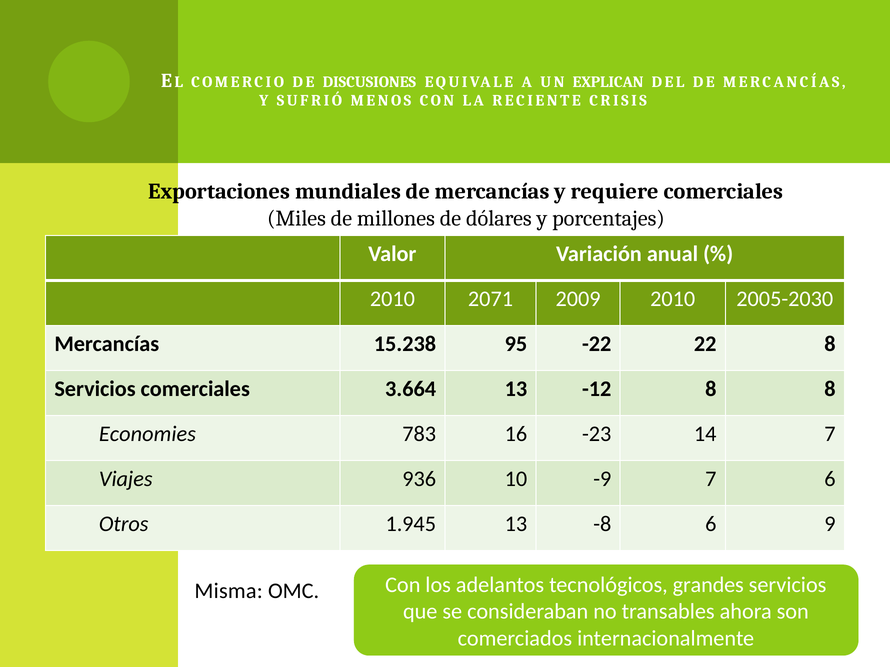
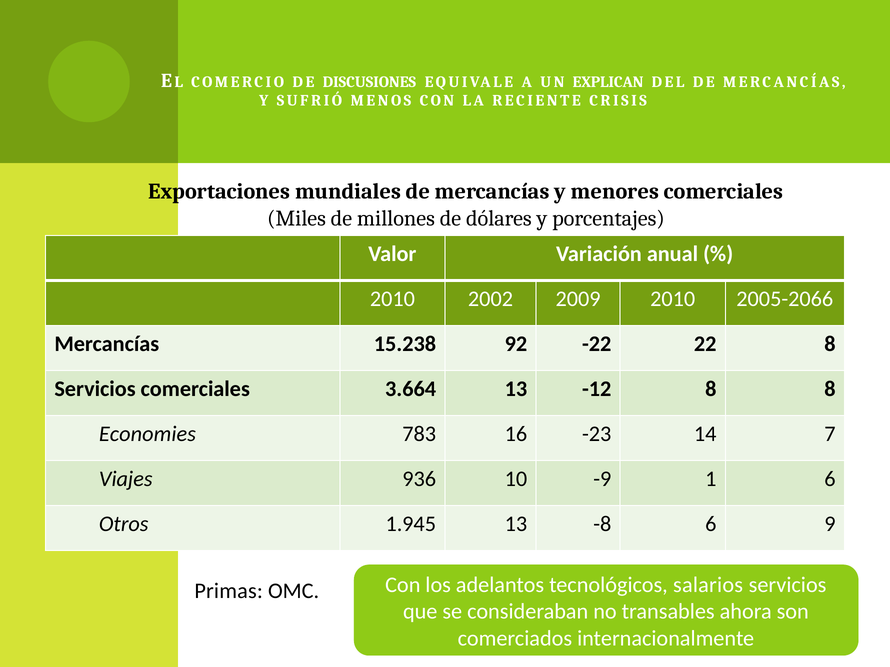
requiere: requiere -> menores (615, 192)
2071: 2071 -> 2002 (491, 299)
2005-2030: 2005-2030 -> 2005-2066 (785, 299)
95: 95 -> 92 (516, 344)
-9 7: 7 -> 1 (711, 479)
grandes: grandes -> salarios (708, 585)
Misma: Misma -> Primas (229, 591)
